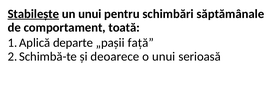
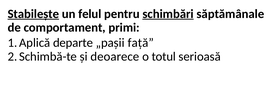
un unui: unui -> felul (90, 14)
schimbări underline: none -> present (168, 14)
toată: toată -> primi (124, 28)
o unui: unui -> totul (164, 57)
